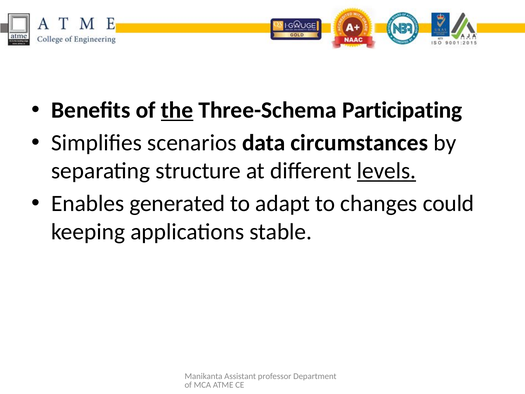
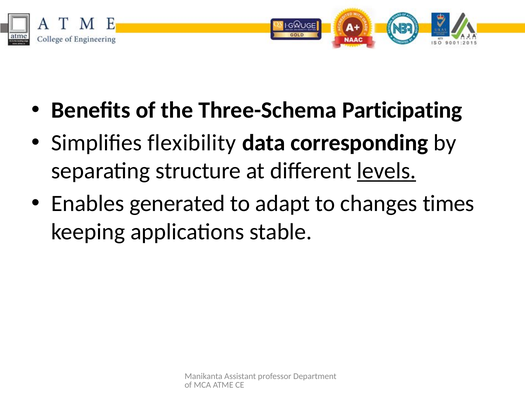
the underline: present -> none (177, 110)
scenarios: scenarios -> flexibility (192, 143)
circumstances: circumstances -> corresponding (359, 143)
could: could -> times (448, 203)
